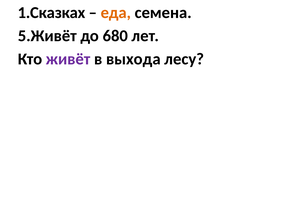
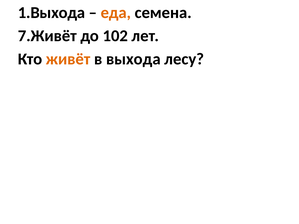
1.Сказках: 1.Сказках -> 1.Выхода (52, 13)
5.Живёт: 5.Живёт -> 7.Живёт (47, 36)
680: 680 -> 102 (115, 36)
живёт colour: purple -> orange (68, 59)
